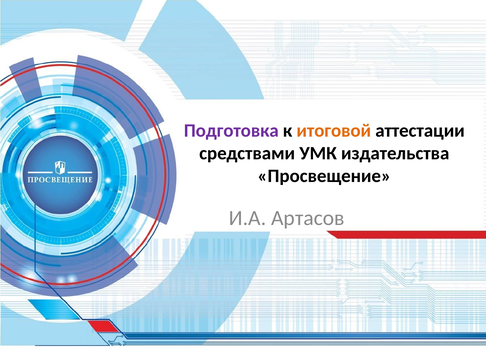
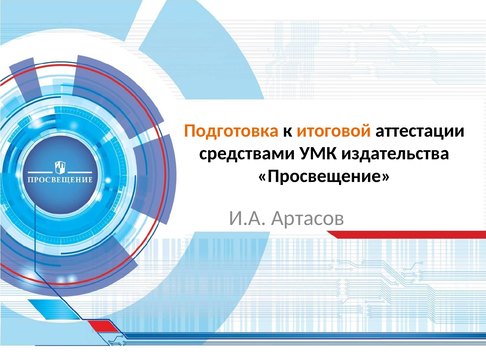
Подготовка colour: purple -> orange (231, 131)
